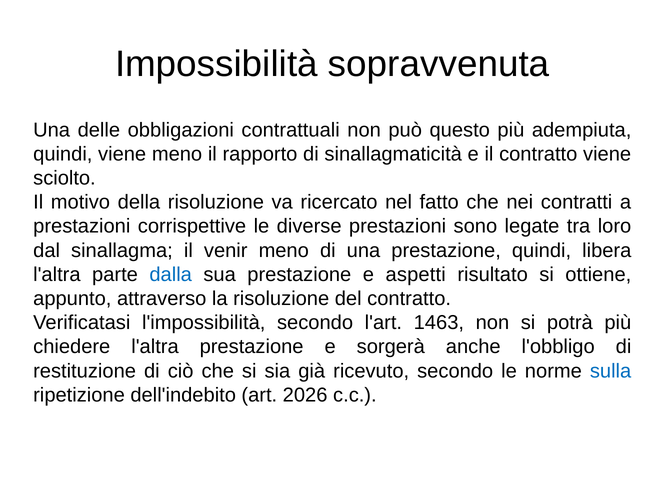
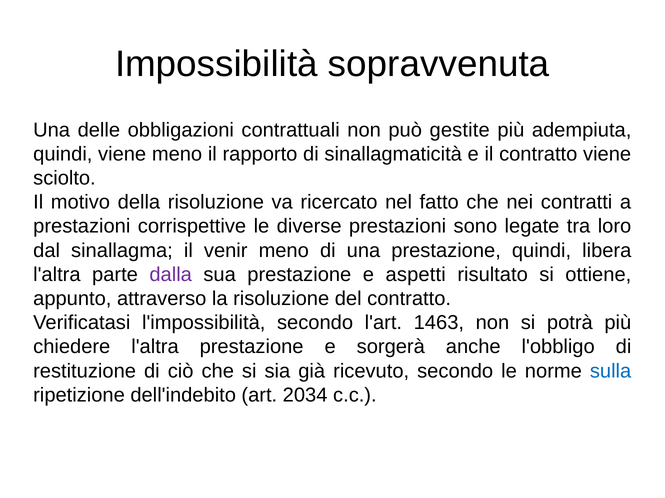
questo: questo -> gestite (460, 130)
dalla colour: blue -> purple (171, 275)
2026: 2026 -> 2034 (305, 396)
